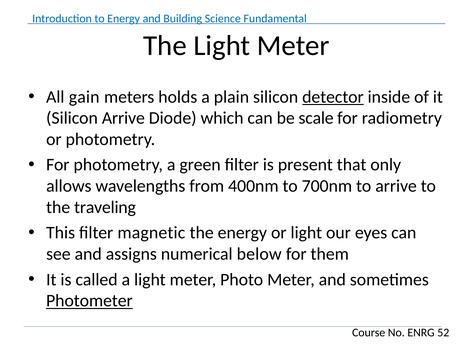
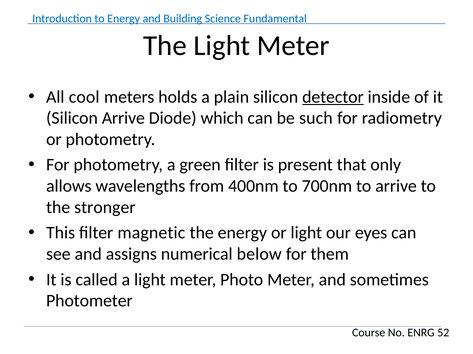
gain: gain -> cool (84, 97)
scale: scale -> such (316, 118)
traveling: traveling -> stronger (105, 208)
Photometer underline: present -> none (89, 301)
